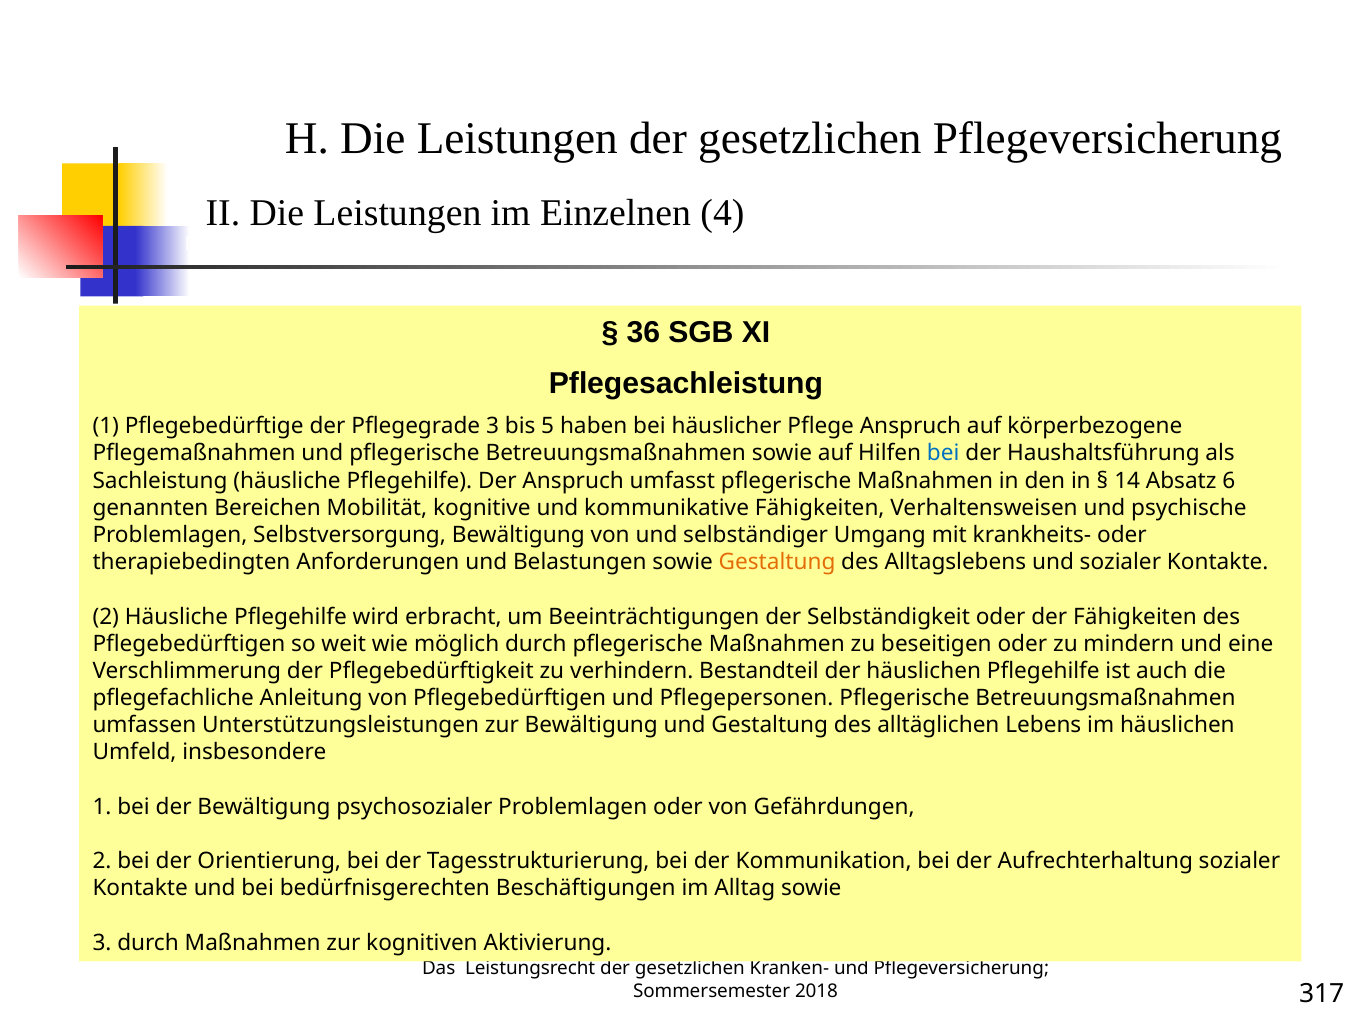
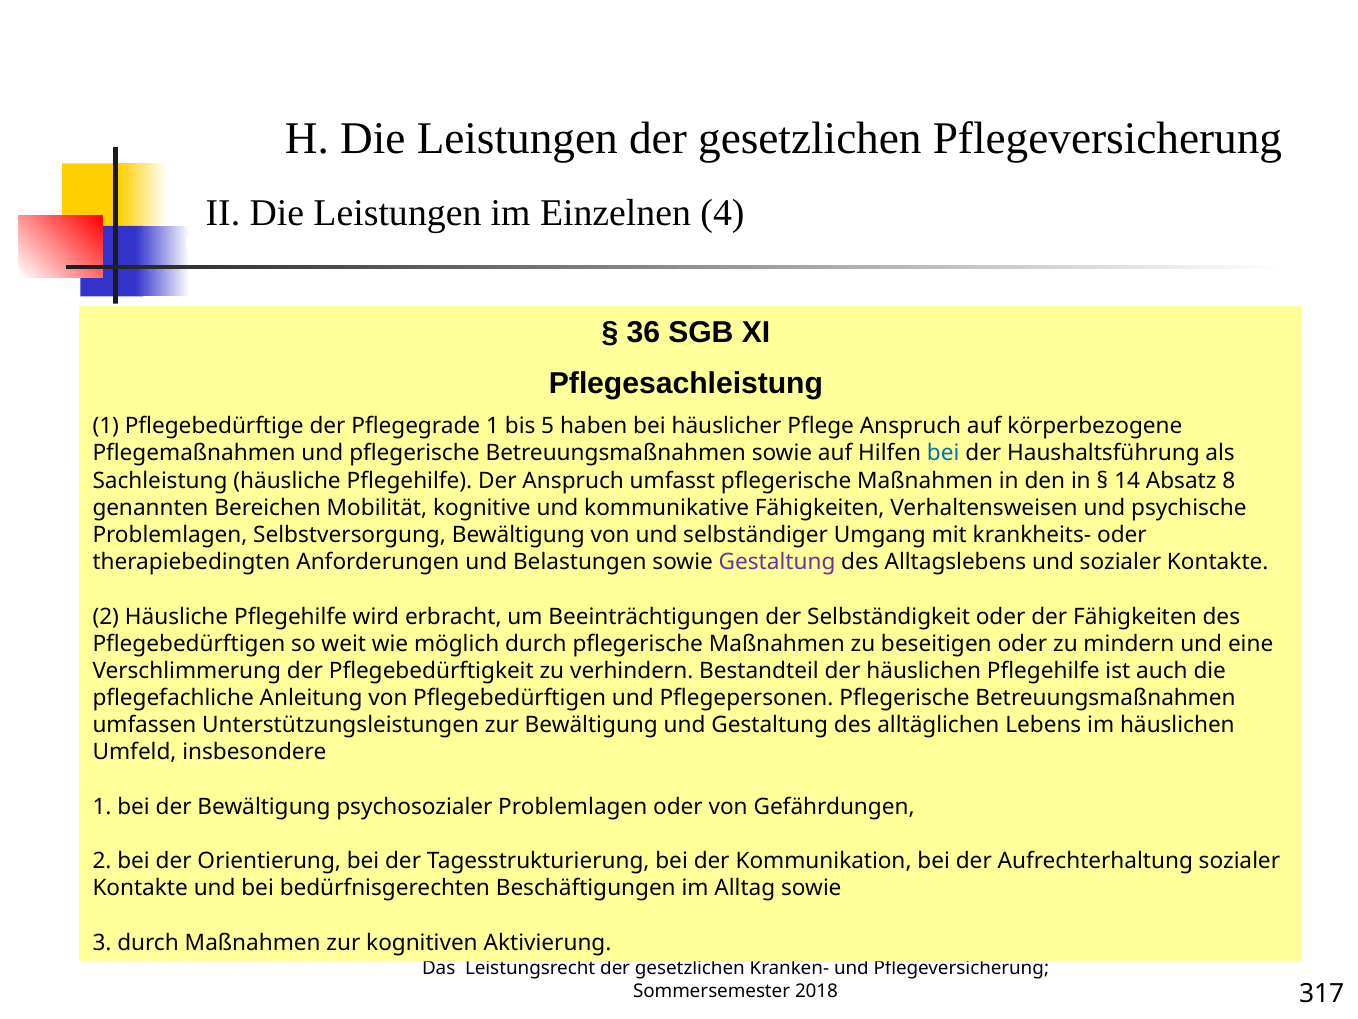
Pflegegrade 3: 3 -> 1 (492, 426)
6: 6 -> 8 (1229, 480)
Gestaltung colour: orange -> purple (777, 562)
